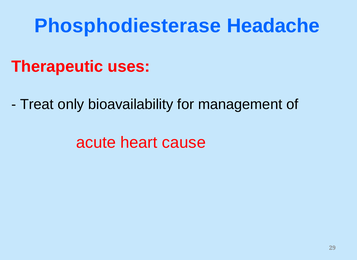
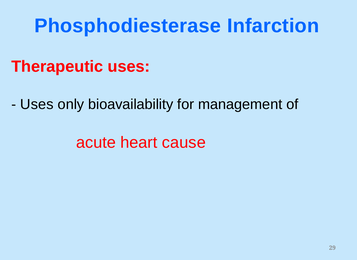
Headache: Headache -> Infarction (273, 26)
Treat: Treat -> Uses (37, 104)
